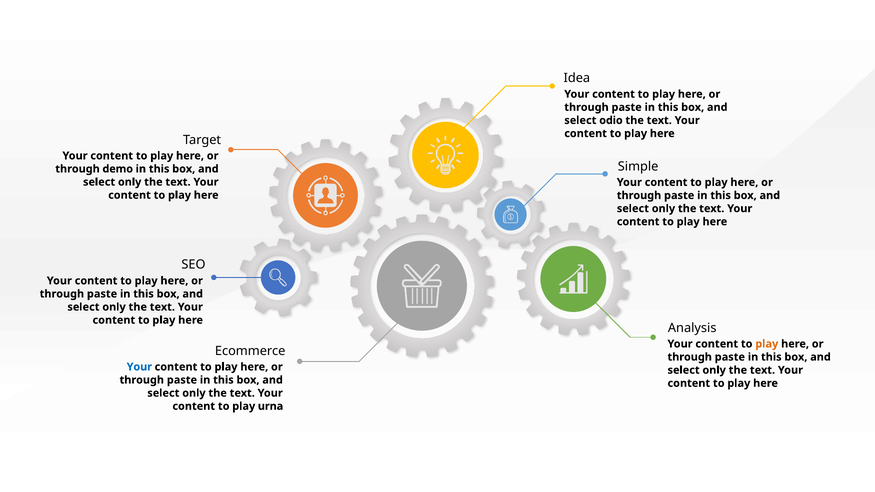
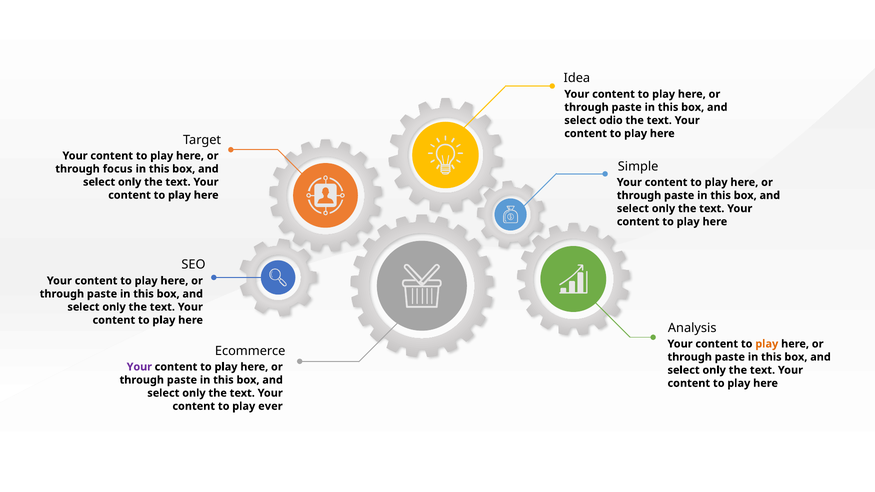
demo: demo -> focus (118, 169)
Your colour: blue -> purple (139, 367)
urna: urna -> ever (270, 406)
